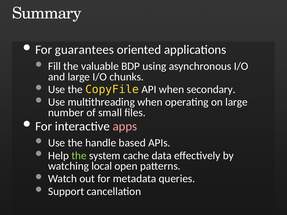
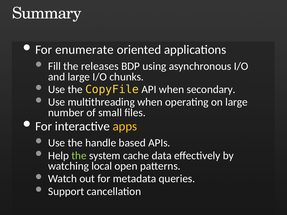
guarantees: guarantees -> enumerate (84, 50)
valuable: valuable -> releases (100, 66)
apps colour: pink -> yellow (125, 126)
